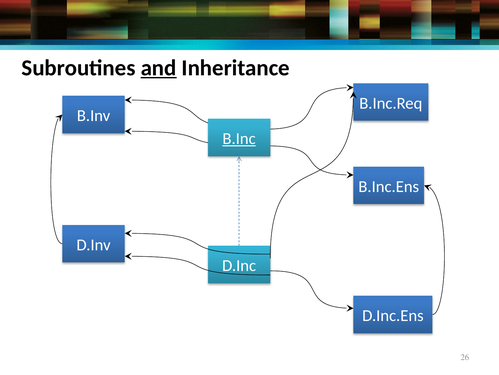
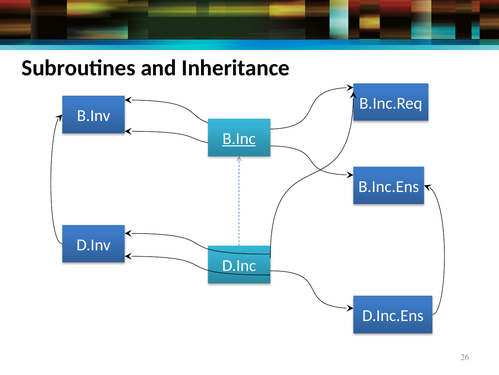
and underline: present -> none (159, 68)
